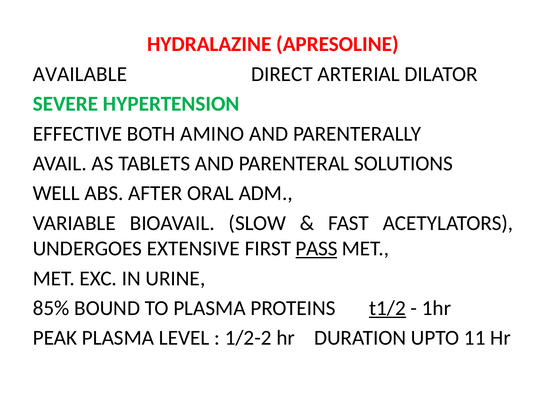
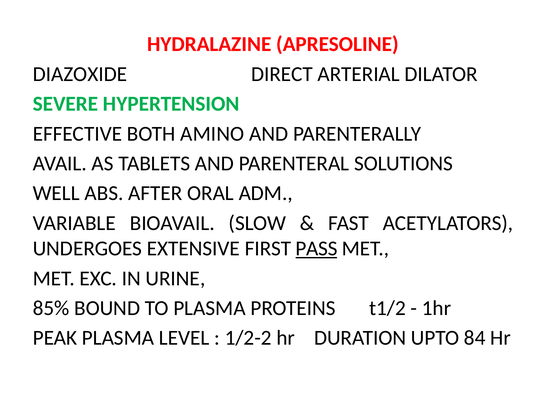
AVAILABLE: AVAILABLE -> DIAZOXIDE (80, 74)
t1/2 underline: present -> none (387, 308)
11: 11 -> 84 (475, 338)
